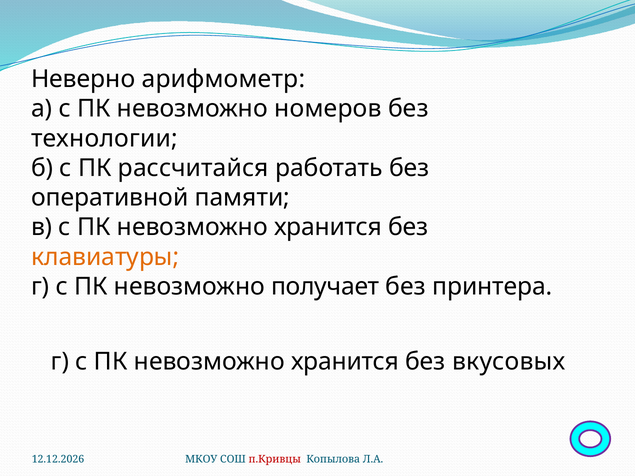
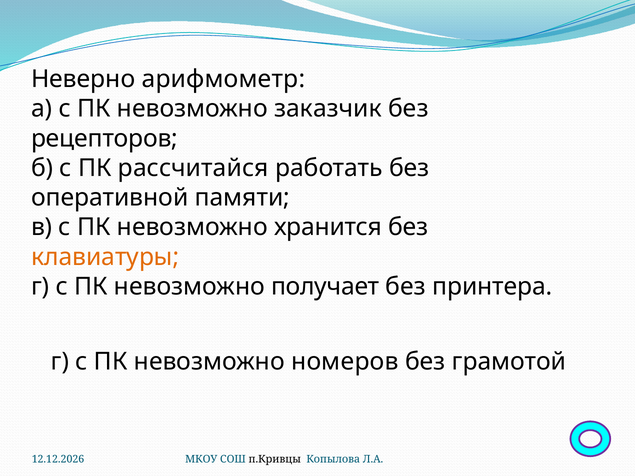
номеров: номеров -> заказчик (328, 109)
технологии: технологии -> рецепторов (105, 138)
хранится: хранится -> номеров (345, 362)
вкусовых: вкусовых -> грамотой (509, 362)
п.Кривцы colour: red -> black (275, 459)
